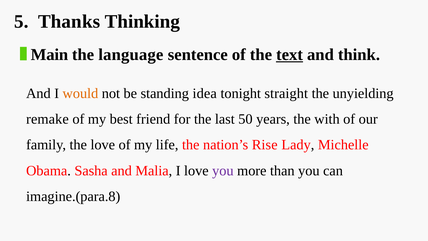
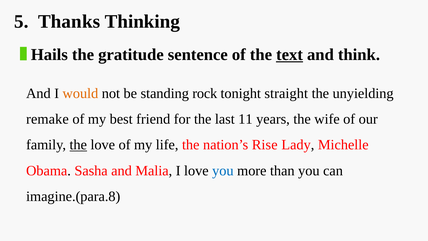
Main: Main -> Hails (49, 55)
language: language -> gratitude (131, 55)
idea: idea -> rock (205, 93)
50: 50 -> 11 (245, 119)
with: with -> wife (327, 119)
the underline: none -> present (78, 145)
you colour: purple -> blue (223, 170)
